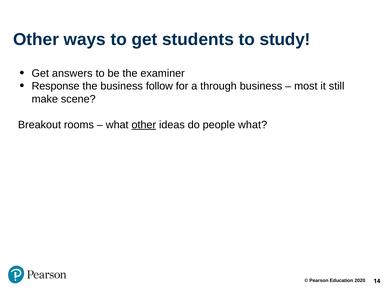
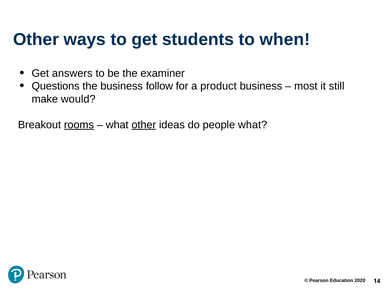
study: study -> when (285, 39)
Response: Response -> Questions (56, 86)
through: through -> product (218, 86)
scene: scene -> would (78, 99)
rooms underline: none -> present (79, 125)
